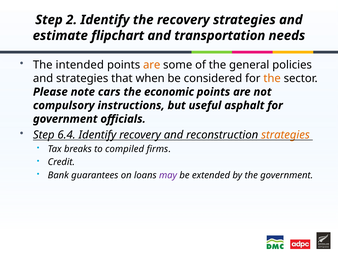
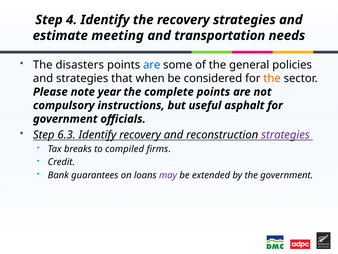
2: 2 -> 4 (72, 20)
flipchart: flipchart -> meeting (118, 36)
intended: intended -> disasters (80, 65)
are colour: orange -> blue (152, 65)
cars: cars -> year (109, 92)
economic: economic -> complete (169, 92)
6.4: 6.4 -> 6.3 (67, 135)
strategies colour: orange -> purple (285, 135)
